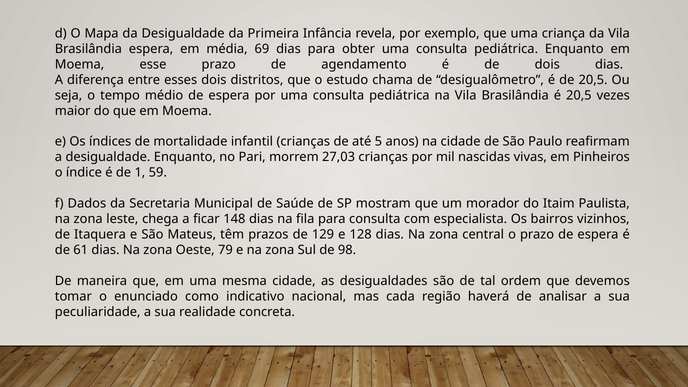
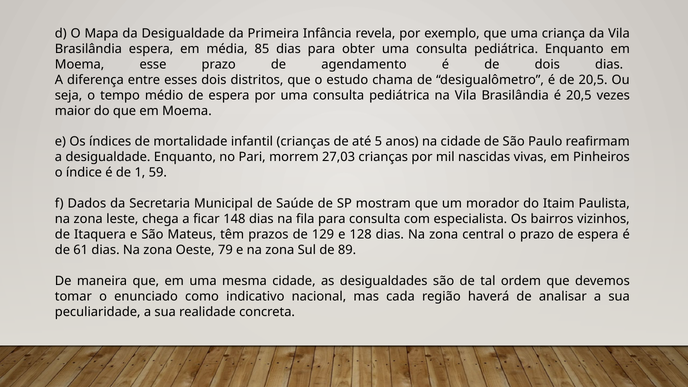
69: 69 -> 85 (262, 49)
98: 98 -> 89 (347, 250)
